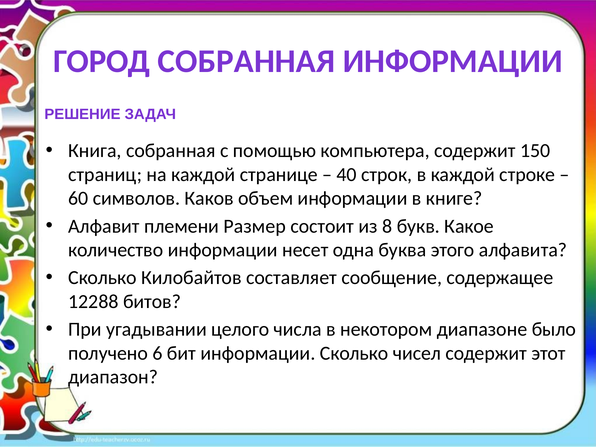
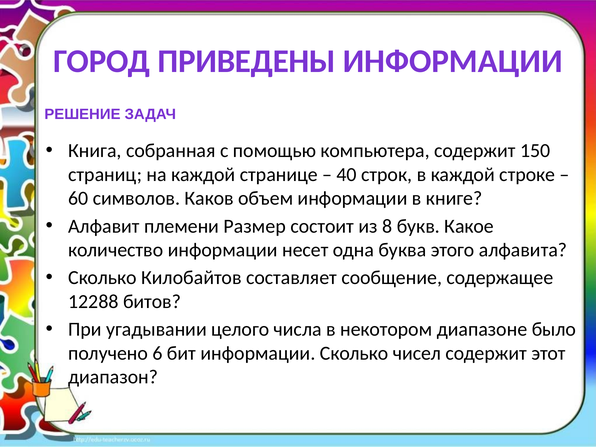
ГОРОД СОБРАННАЯ: СОБРАННАЯ -> ПРИВЕДЕНЫ (247, 61)
